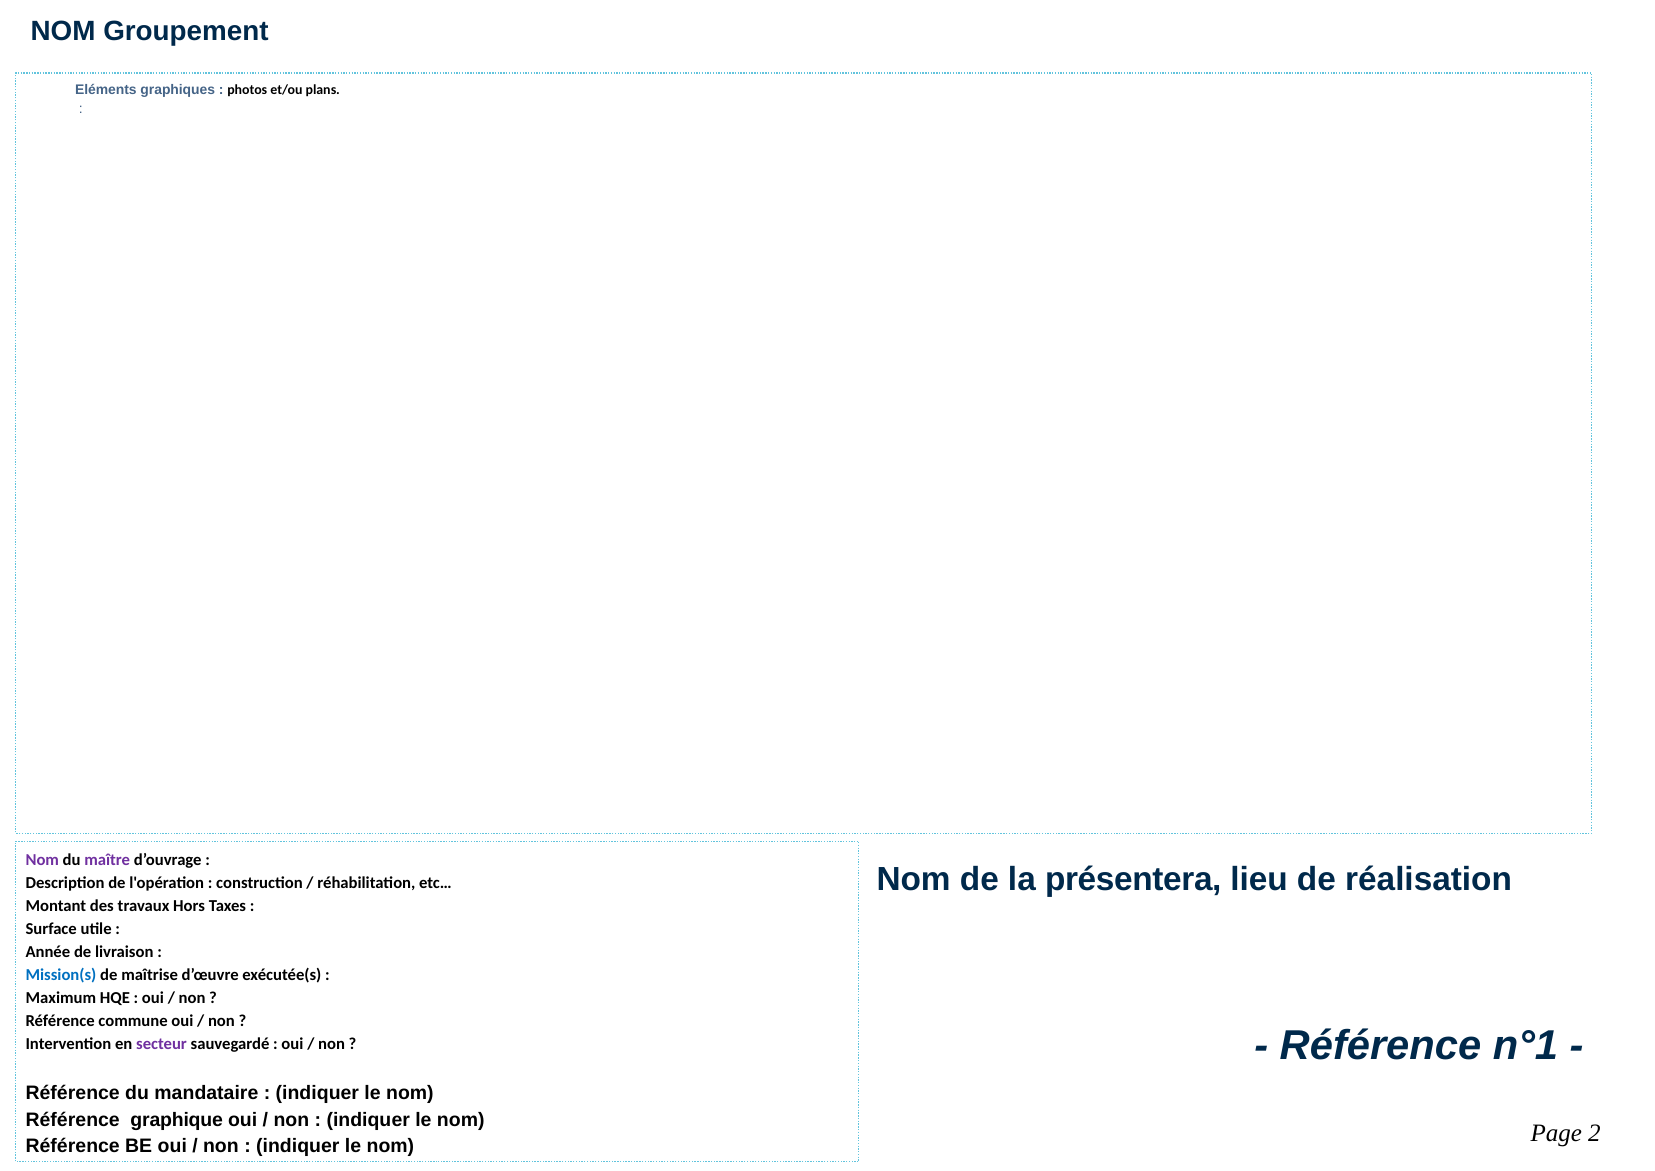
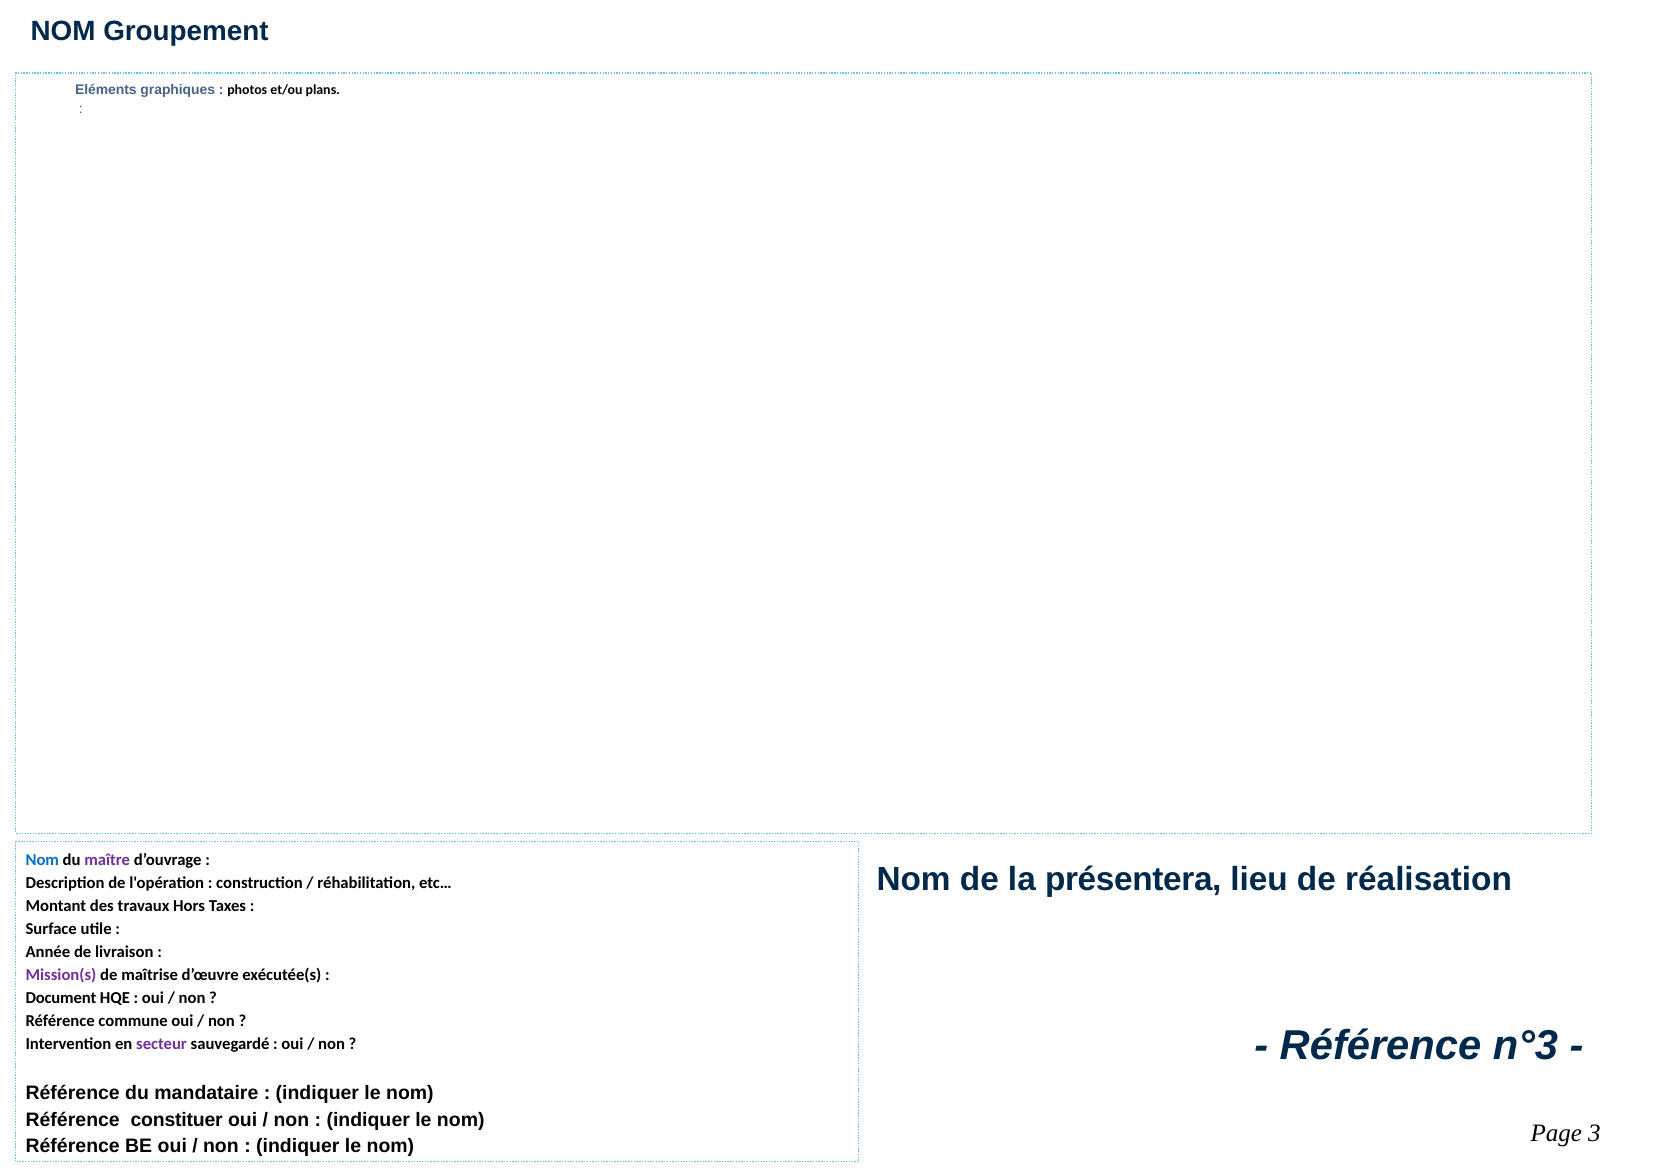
Nom colour: purple -> blue (42, 860)
Mission(s colour: blue -> purple (61, 975)
Maximum: Maximum -> Document (61, 998)
n°1: n°1 -> n°3 (1525, 1045)
graphique: graphique -> constituer (177, 1119)
2: 2 -> 3 (1594, 1133)
